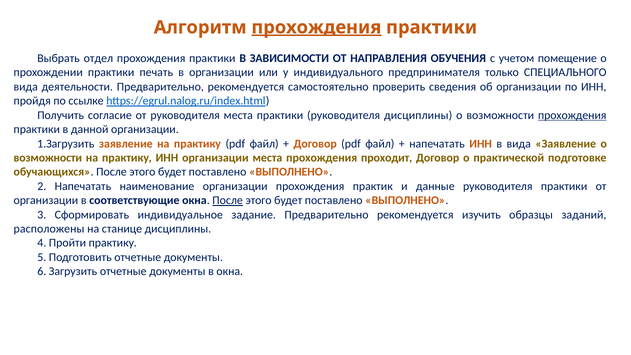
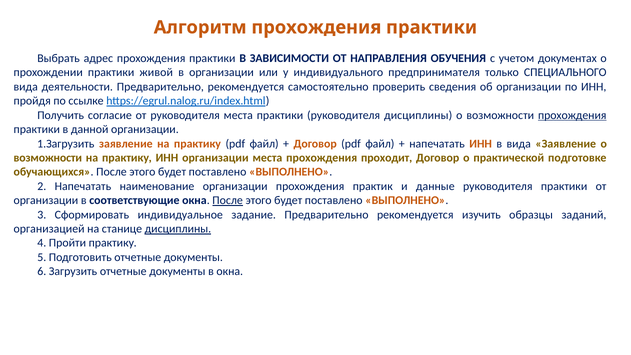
прохождения underline: present -> none (316, 27)
отдел: отдел -> адрес (98, 58)
помещение: помещение -> документах (567, 58)
печать: печать -> живой (156, 72)
расположены: расположены -> организацией (49, 229)
дисциплины underline: none -> present (178, 229)
